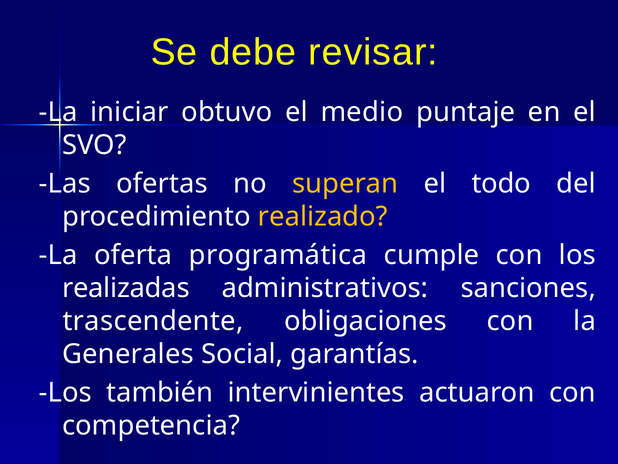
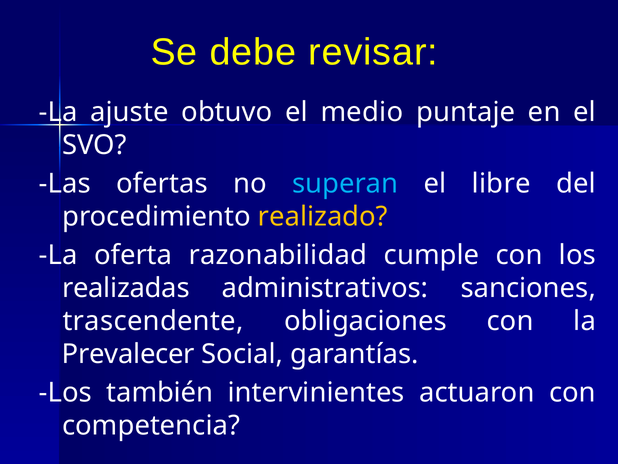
iniciar: iniciar -> ajuste (129, 112)
superan colour: yellow -> light blue (345, 184)
todo: todo -> libre (501, 184)
programática: programática -> razonabilidad (278, 255)
Generales: Generales -> Prevalecer (128, 354)
